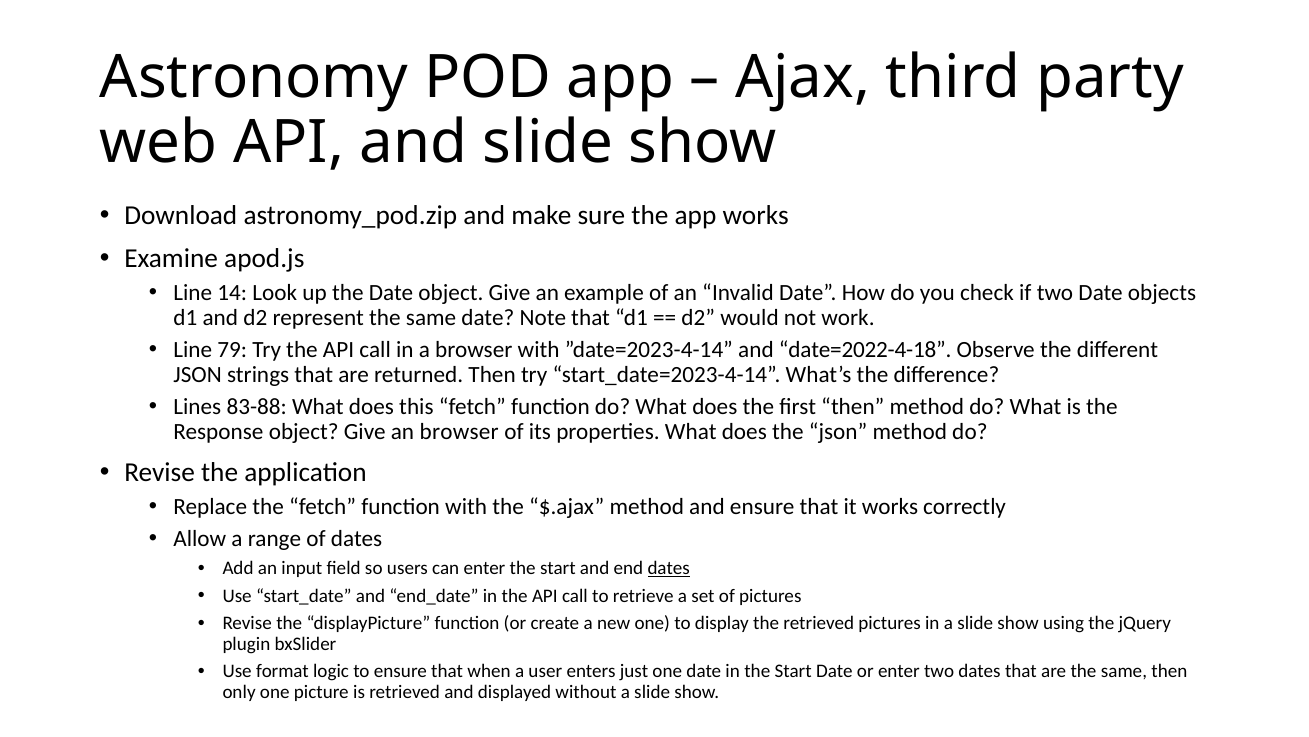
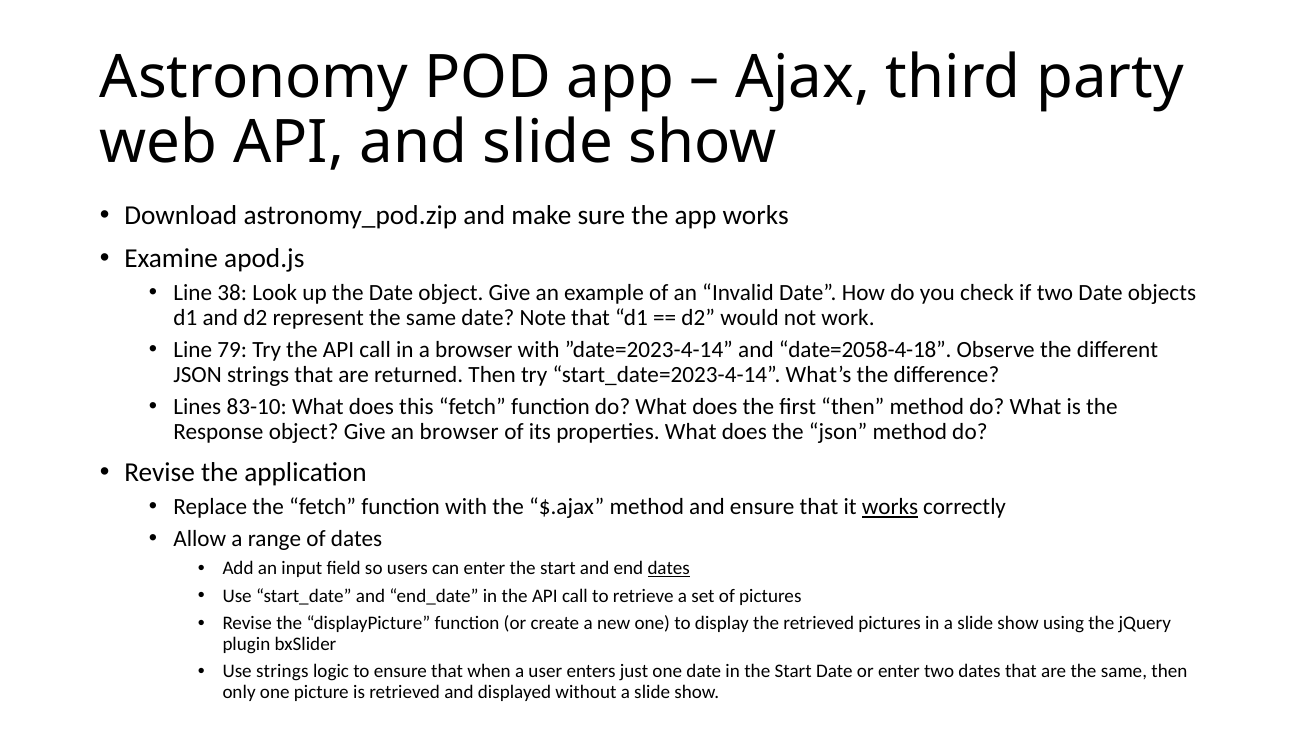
14: 14 -> 38 (232, 293)
date=2022-4-18: date=2022-4-18 -> date=2058-4-18 (865, 350)
83-88: 83-88 -> 83-10 (257, 406)
works underline: none -> present (890, 506)
Use format: format -> strings (282, 671)
